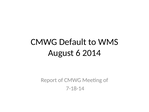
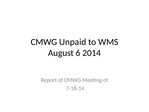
Default: Default -> Unpaid (73, 42)
